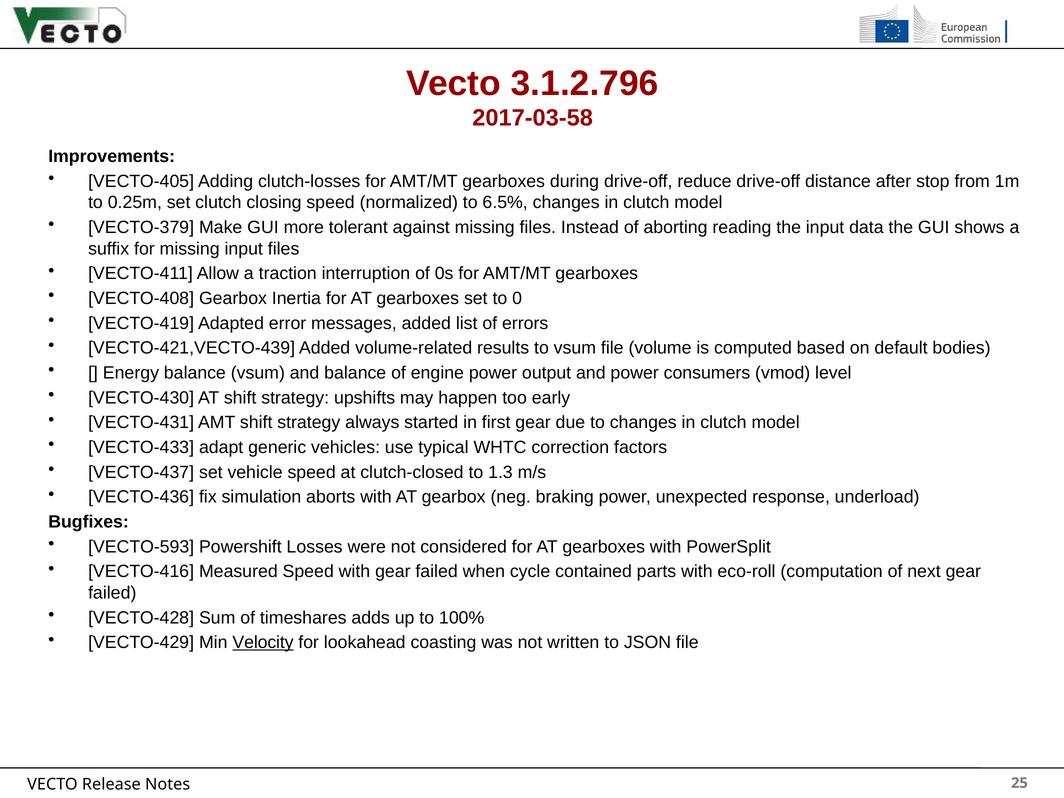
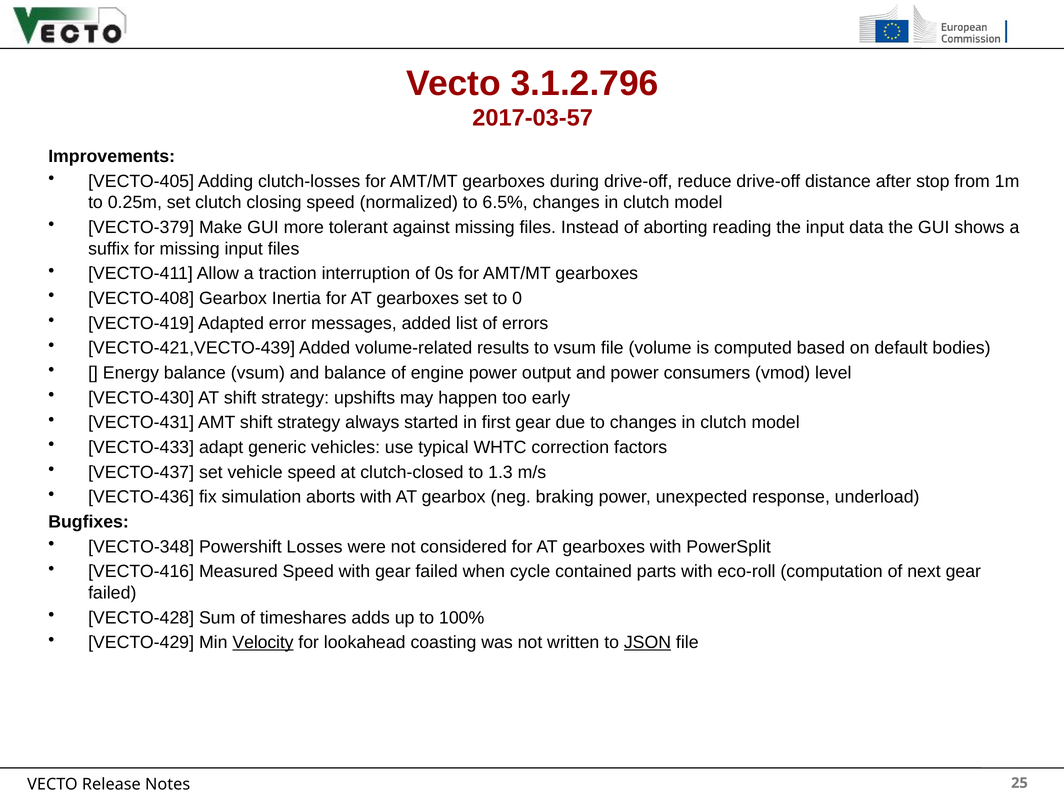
2017-03-58: 2017-03-58 -> 2017-03-57 (533, 118)
VECTO-593: VECTO-593 -> VECTO-348 (141, 547)
JSON underline: none -> present (647, 643)
